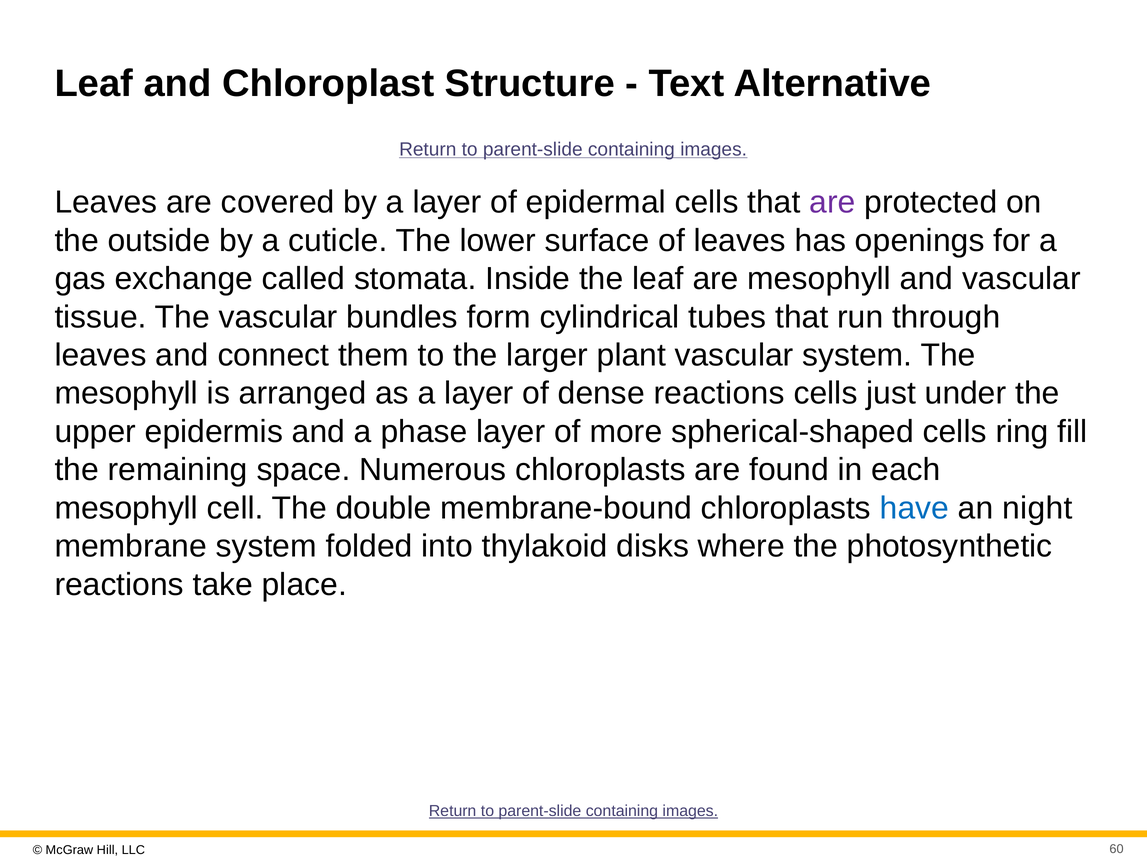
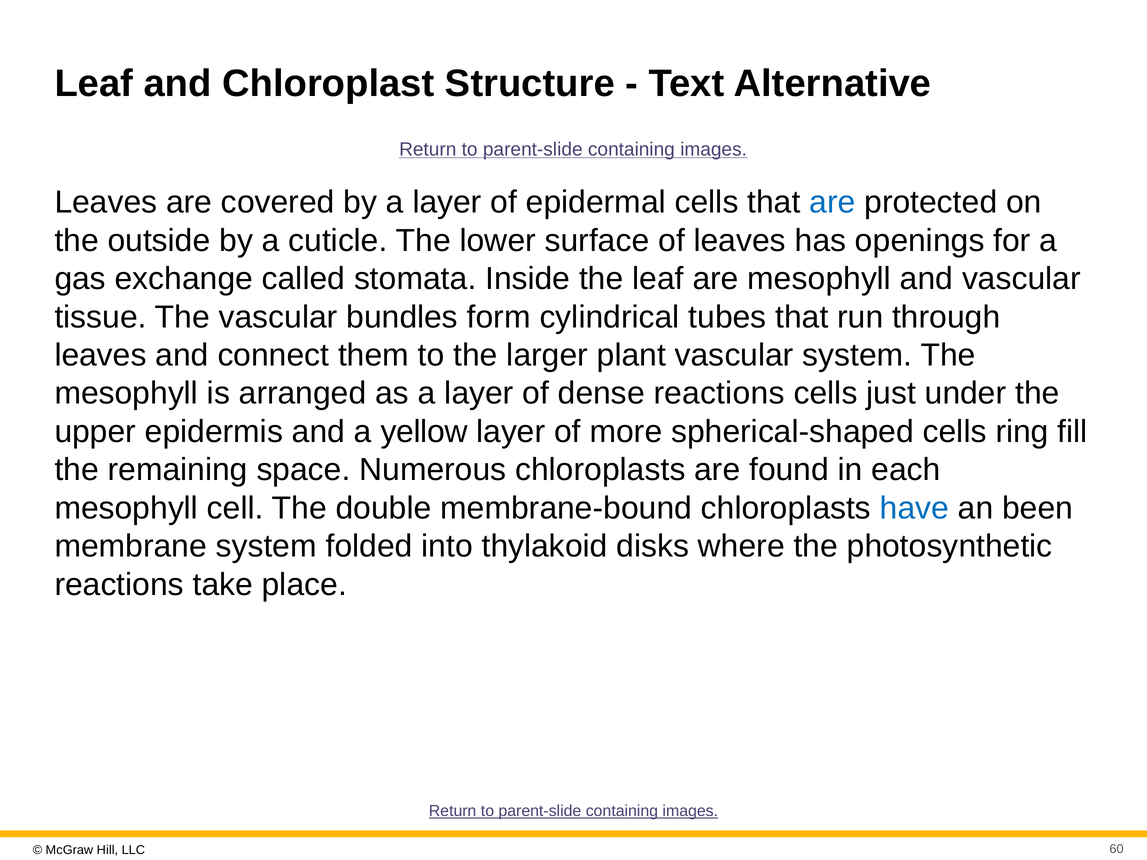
are colour: purple -> blue (832, 202)
phase: phase -> yellow (424, 432)
night: night -> been (1038, 508)
